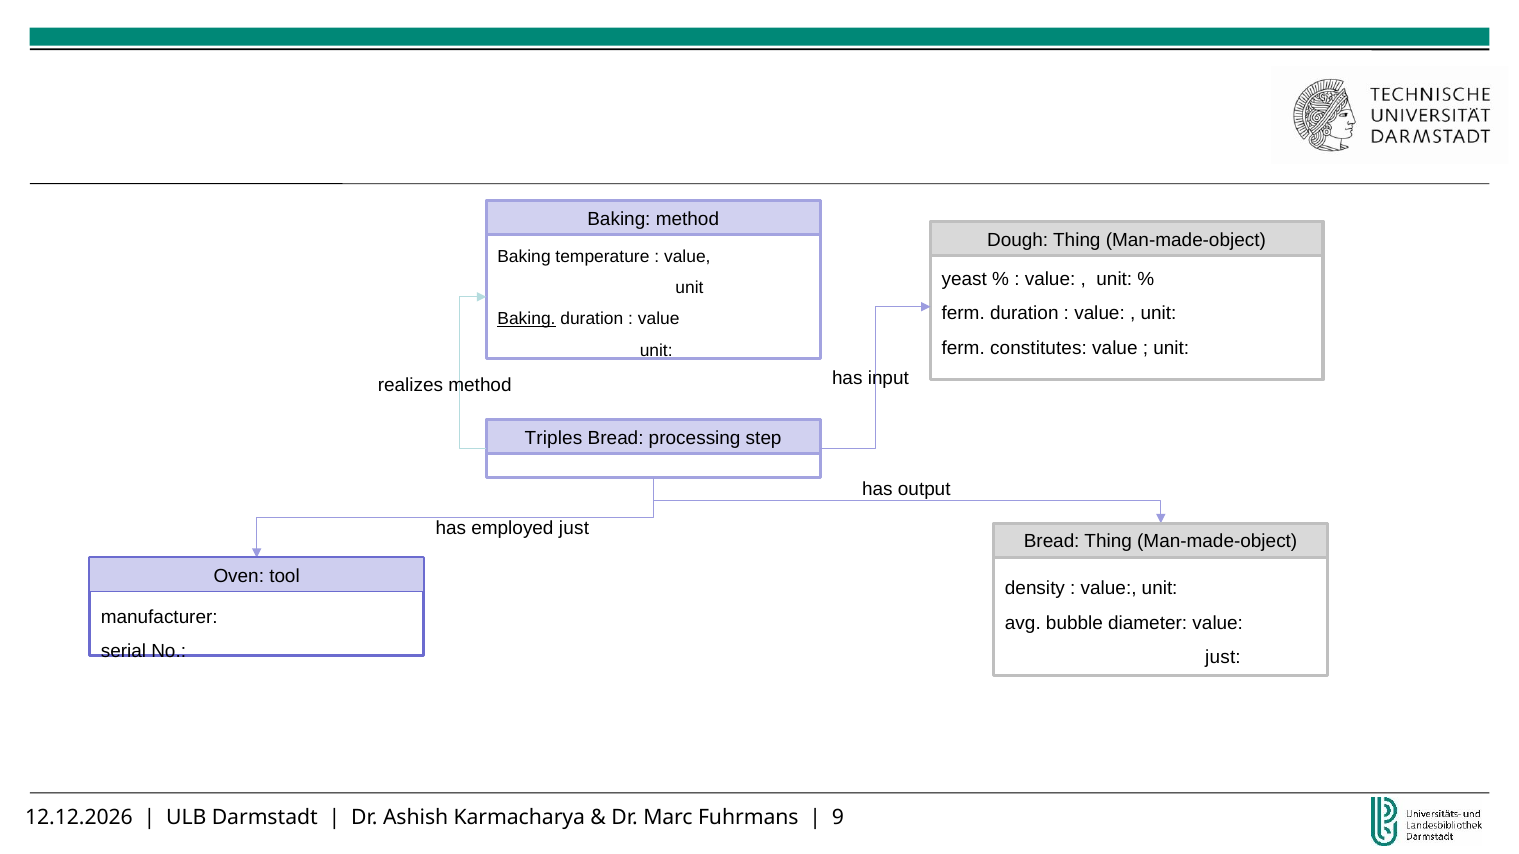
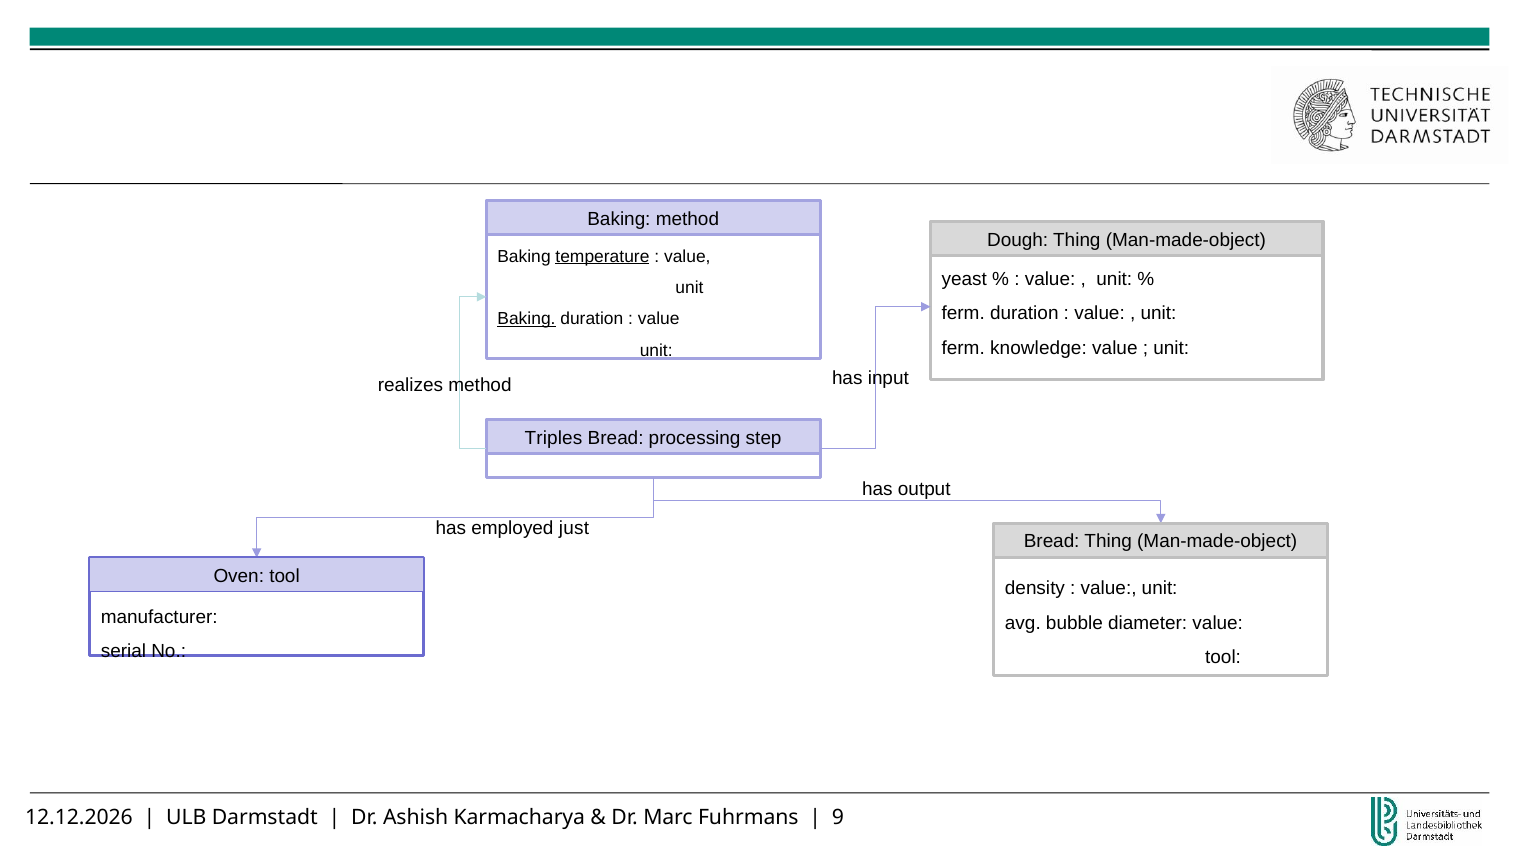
temperature underline: none -> present (602, 256)
constitutes: constitutes -> knowledge (1038, 348)
just: just -> tool (1223, 657)
